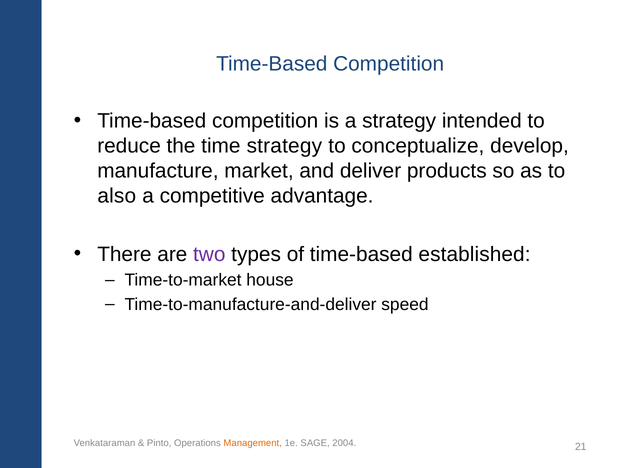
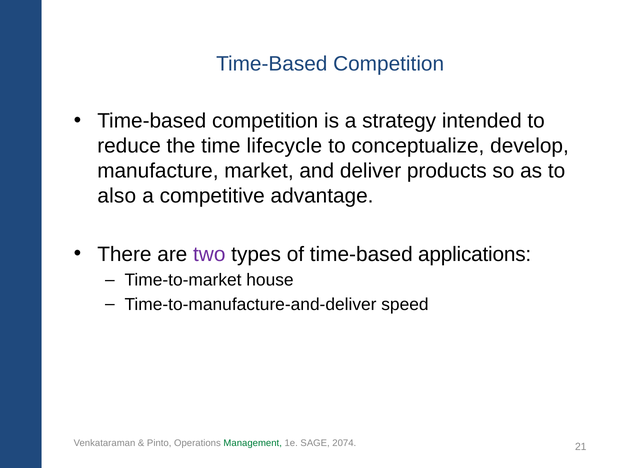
time strategy: strategy -> lifecycle (284, 146)
established: established -> applications (475, 254)
Management colour: orange -> green (253, 443)
2004: 2004 -> 2074 (344, 443)
